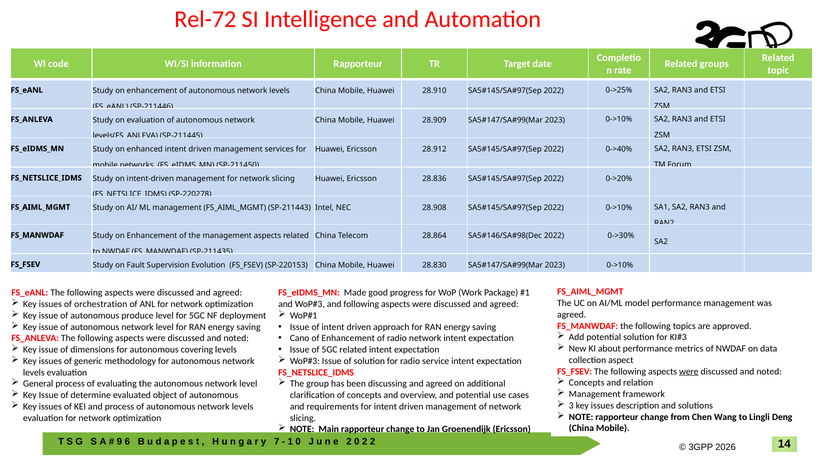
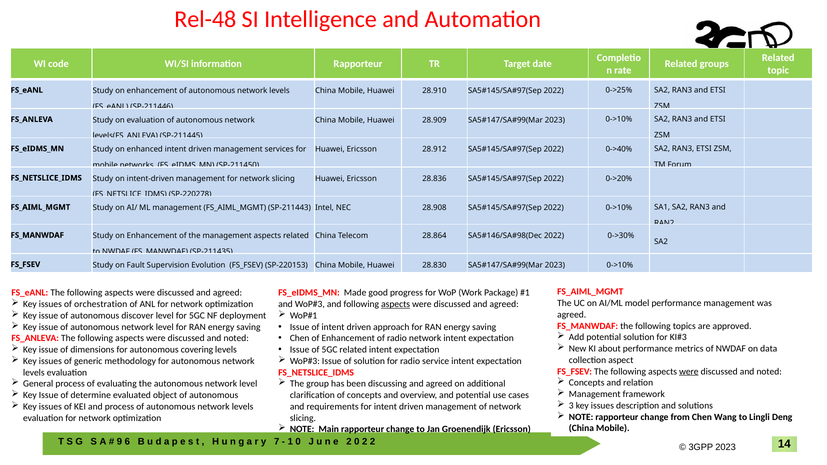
Rel-72: Rel-72 -> Rel-48 (205, 20)
aspects underline: none -> present (396, 304)
produce: produce -> discover (137, 316)
Cano: Cano -> Chen (300, 338)
2026: 2026 -> 2023 (726, 448)
